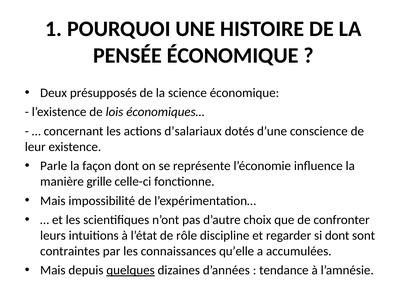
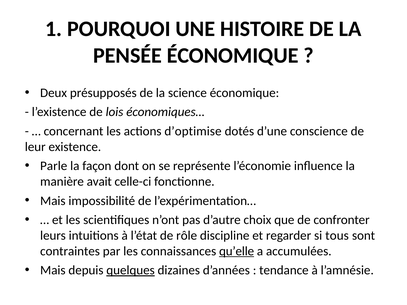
d’salariaux: d’salariaux -> d’optimise (193, 131)
grille: grille -> avait (99, 182)
si dont: dont -> tous (337, 236)
qu’elle underline: none -> present (237, 251)
